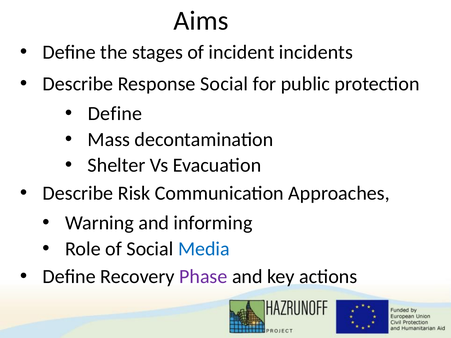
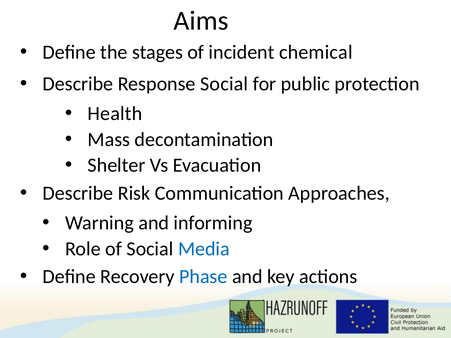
incidents: incidents -> chemical (316, 52)
Define: Define -> Health (115, 114)
Phase colour: purple -> blue (203, 277)
